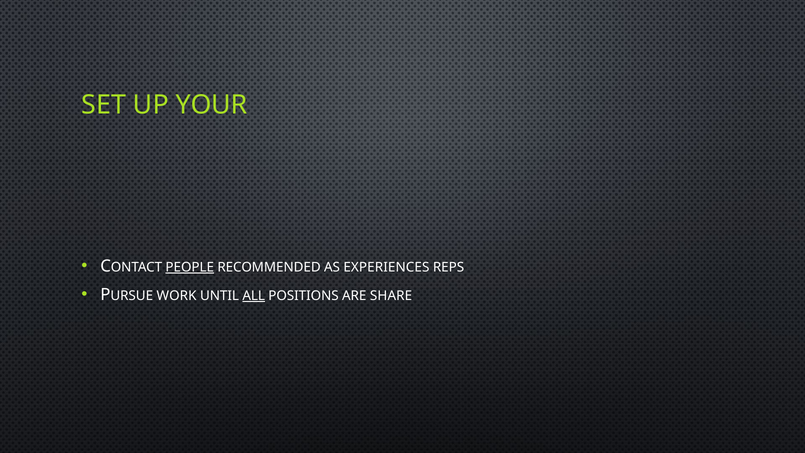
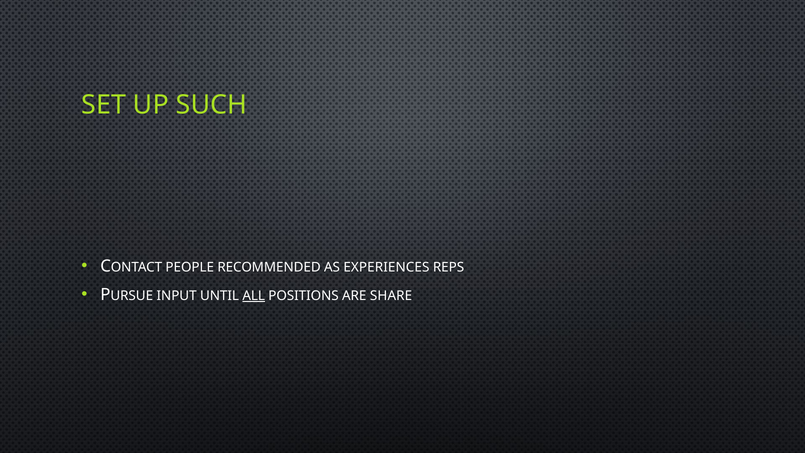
YOUR: YOUR -> SUCH (211, 105)
PEOPLE underline: present -> none (190, 267)
WORK: WORK -> INPUT (177, 296)
